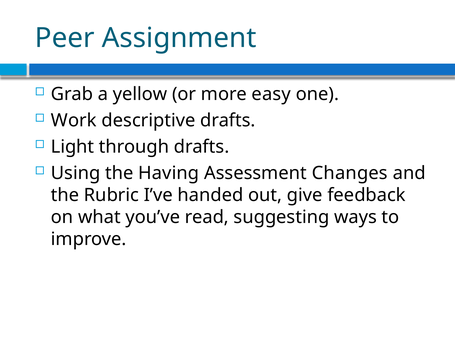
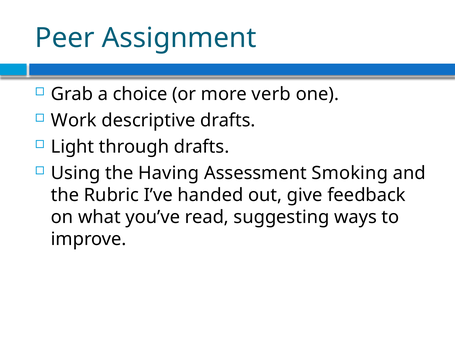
yellow: yellow -> choice (140, 94)
easy: easy -> verb (271, 94)
Changes: Changes -> Smoking (350, 173)
